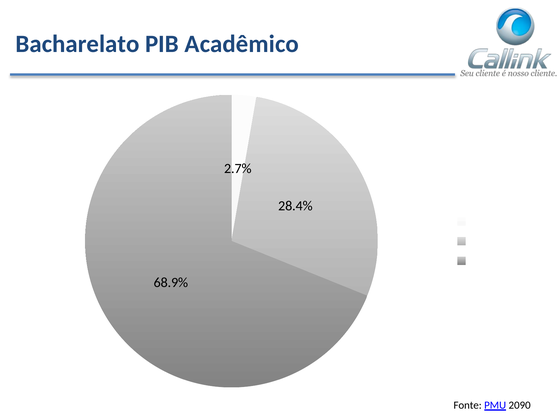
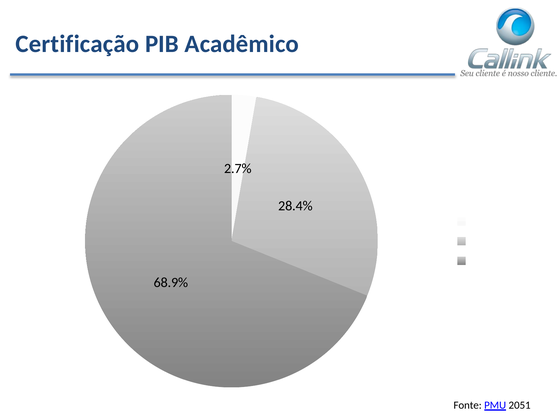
Bacharelato: Bacharelato -> Certificação (77, 44)
2090: 2090 -> 2051 (520, 405)
